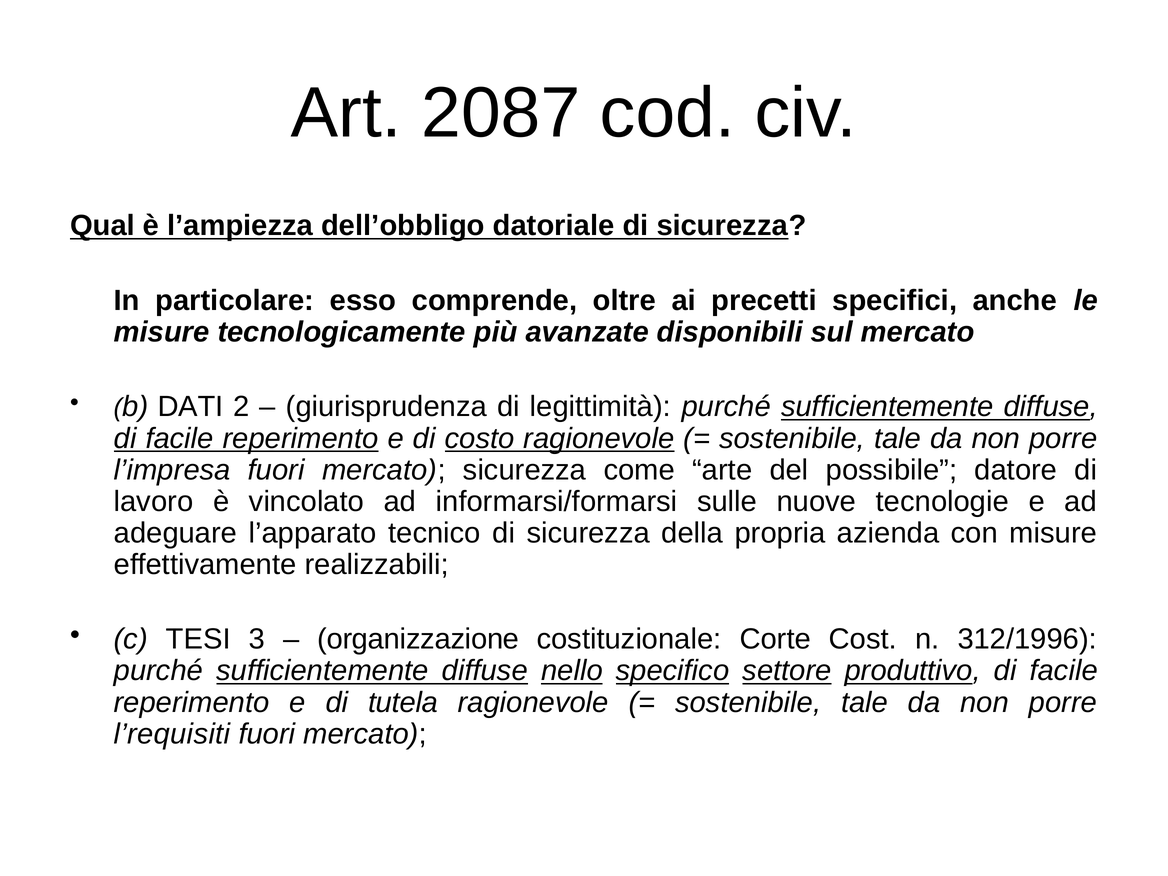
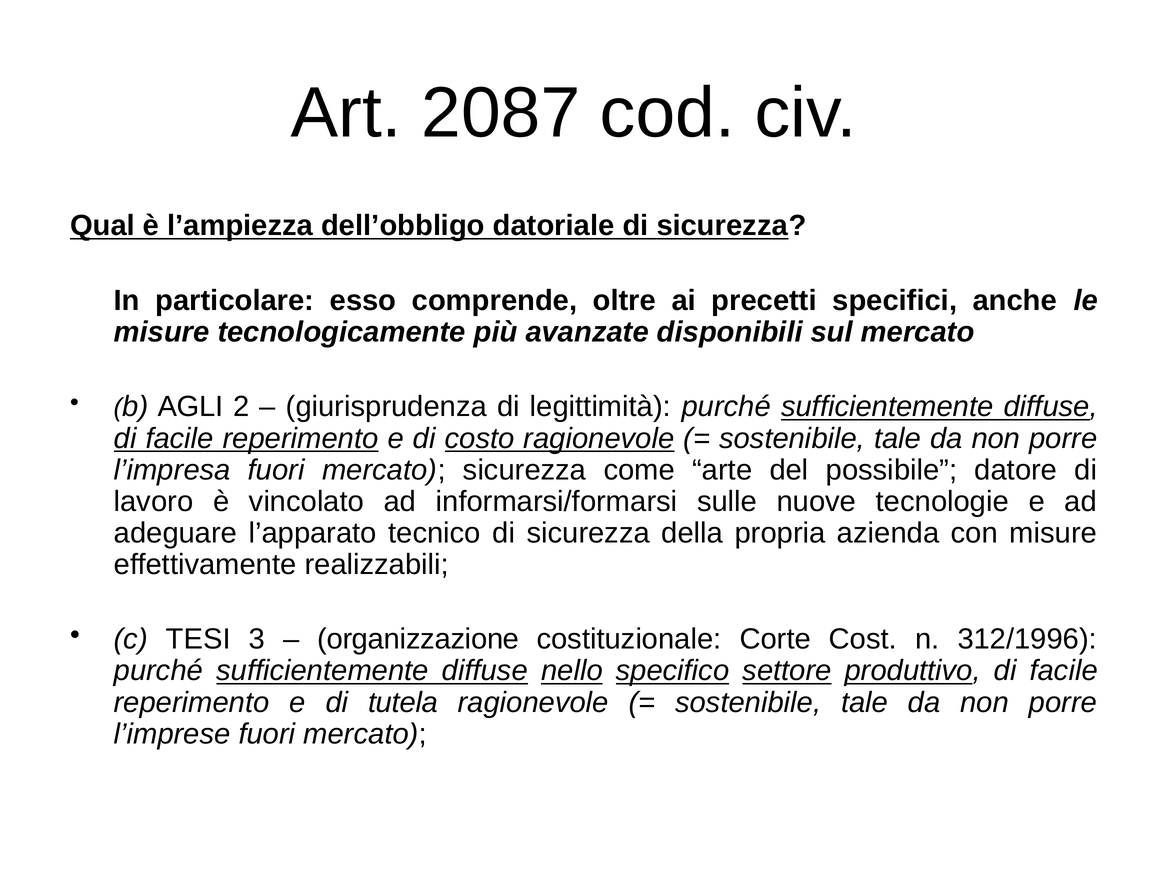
DATI: DATI -> AGLI (190, 407)
l’requisiti: l’requisiti -> l’imprese (172, 734)
